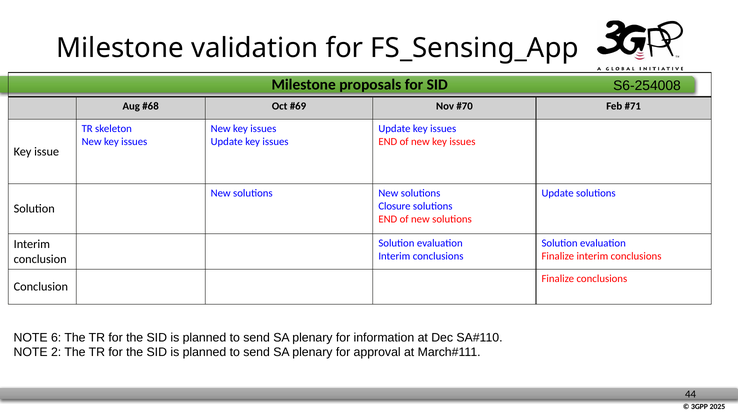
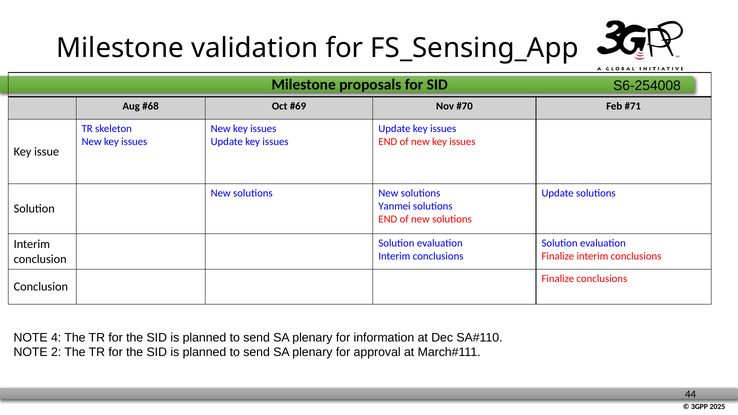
Closure: Closure -> Yanmei (394, 206)
6: 6 -> 4 (56, 338)
